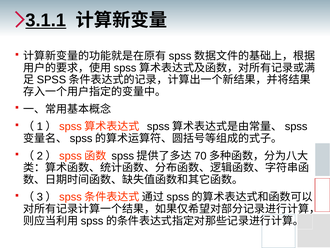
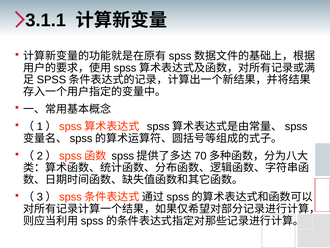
3.1.1 underline: present -> none (46, 20)
